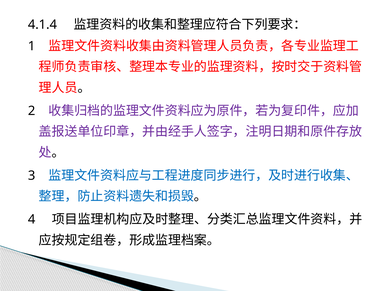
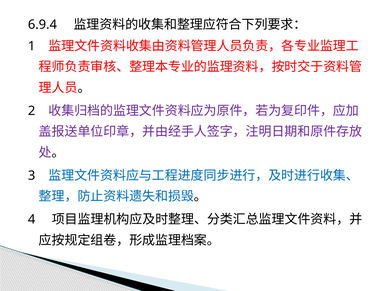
4.1.4: 4.1.4 -> 6.9.4 (42, 25)
